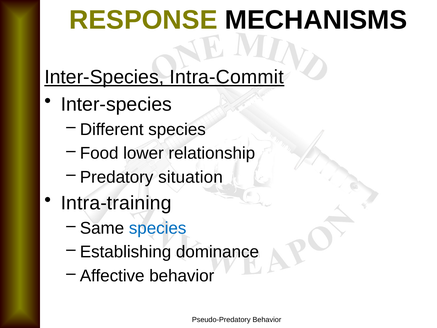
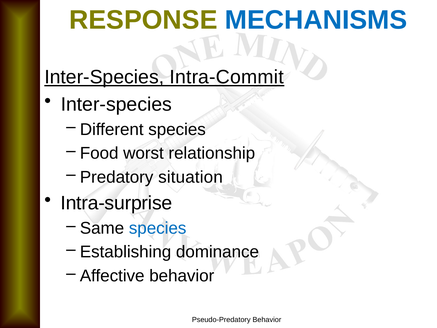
MECHANISMS colour: black -> blue (316, 20)
lower: lower -> worst (143, 153)
Intra-training: Intra-training -> Intra-surprise (116, 203)
